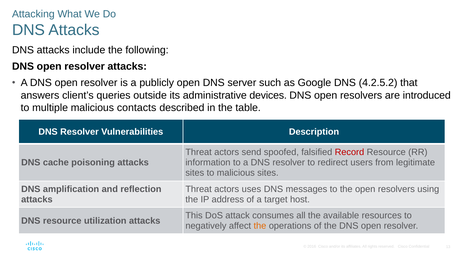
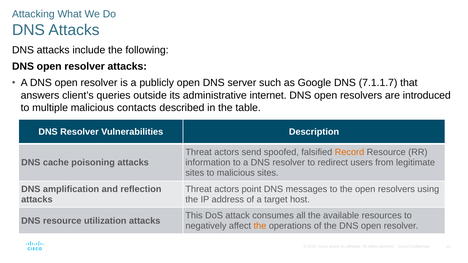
4.2.5.2: 4.2.5.2 -> 7.1.1.7 (378, 83)
devices: devices -> internet (268, 95)
Record colour: red -> orange (349, 152)
uses: uses -> point (251, 189)
